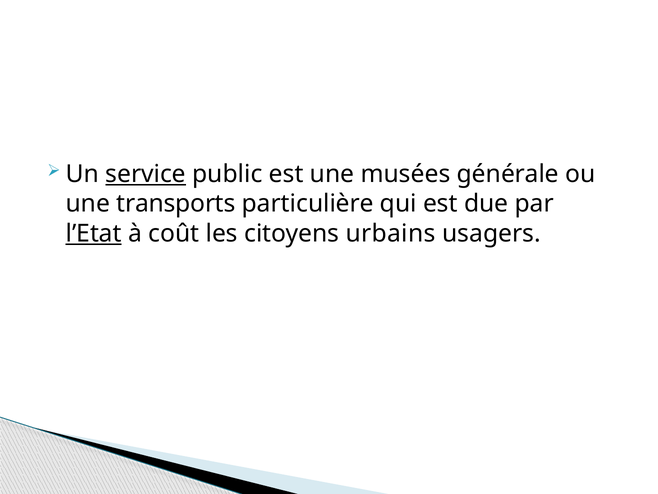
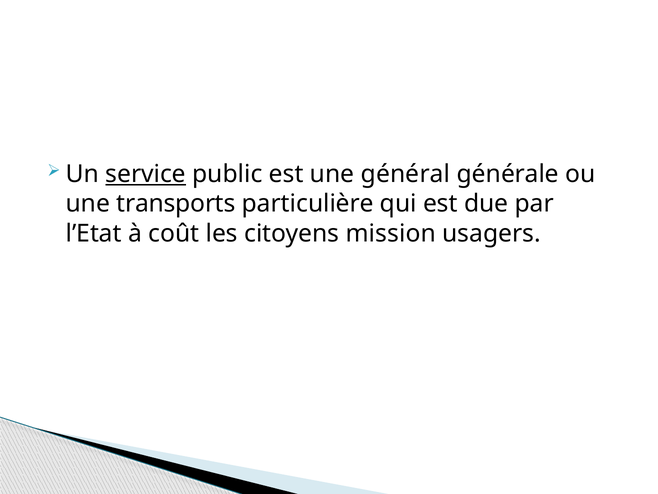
musées: musées -> général (405, 174)
l’Etat underline: present -> none (94, 233)
urbains: urbains -> mission (391, 233)
